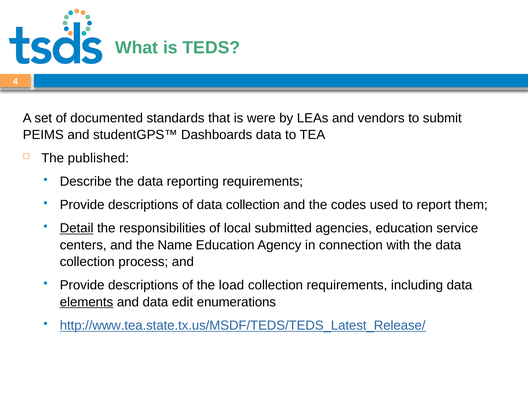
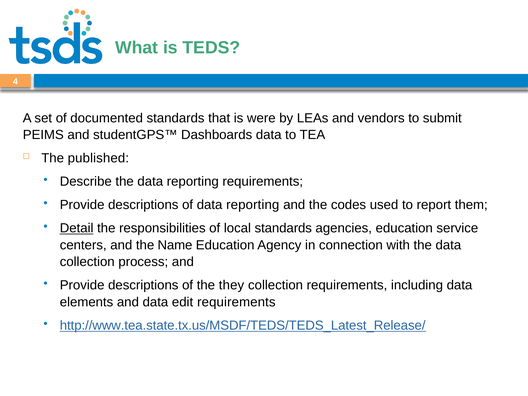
of data collection: collection -> reporting (253, 205)
local submitted: submitted -> standards (283, 228)
load: load -> they (231, 285)
elements underline: present -> none (87, 302)
edit enumerations: enumerations -> requirements (236, 302)
